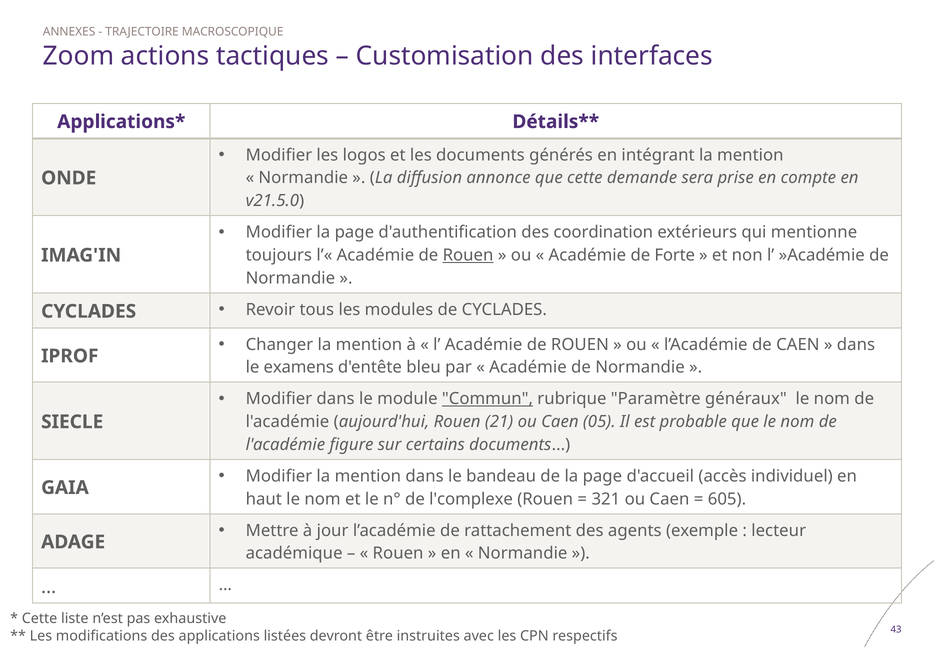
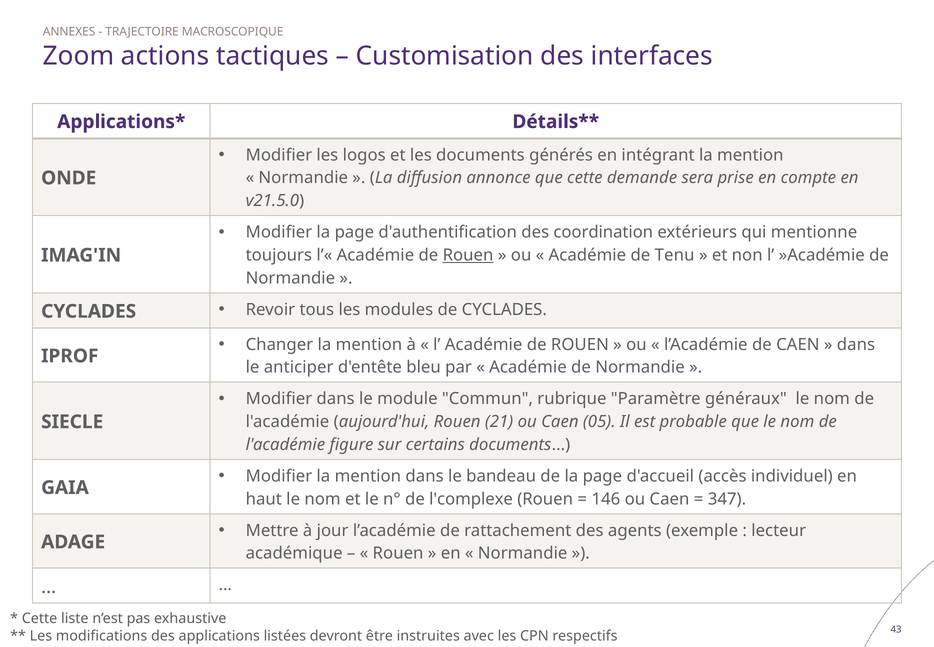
Forte: Forte -> Tenu (675, 255)
examens: examens -> anticiper (299, 367)
Commun underline: present -> none (487, 399)
321: 321 -> 146 (606, 499)
605: 605 -> 347 (727, 499)
